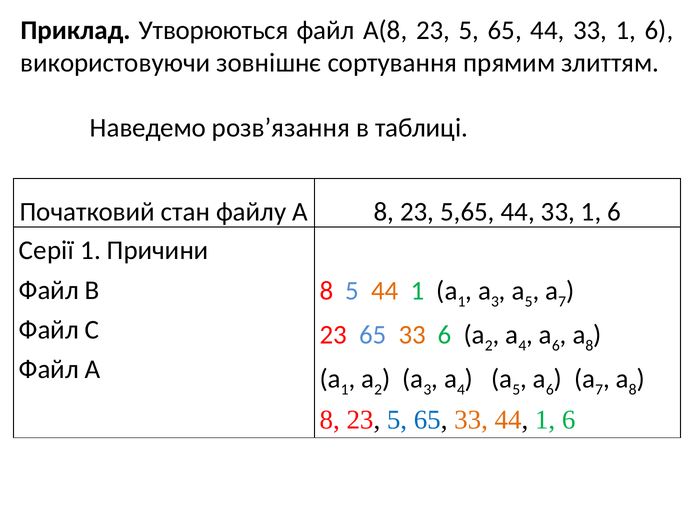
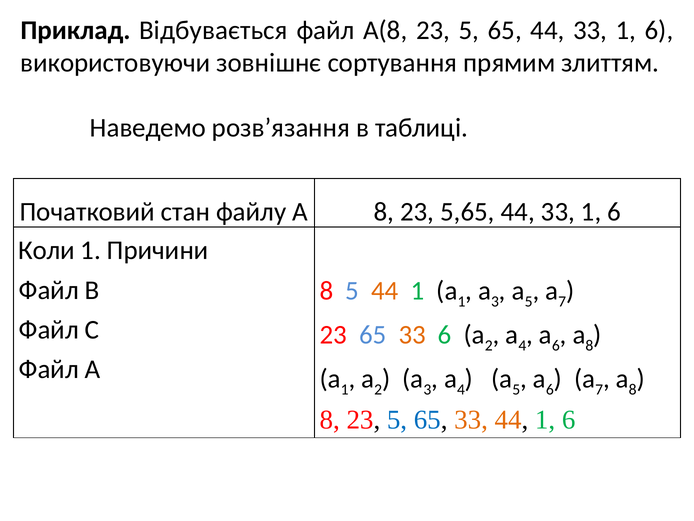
Утворюються: Утворюються -> Відбувається (213, 30)
Серії: Серії -> Коли (47, 250)
